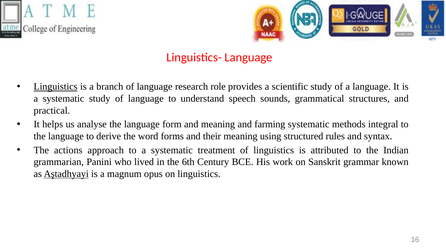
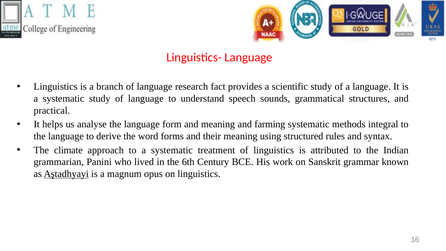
Linguistics underline: present -> none (56, 87)
role: role -> fact (218, 87)
actions: actions -> climate (68, 150)
